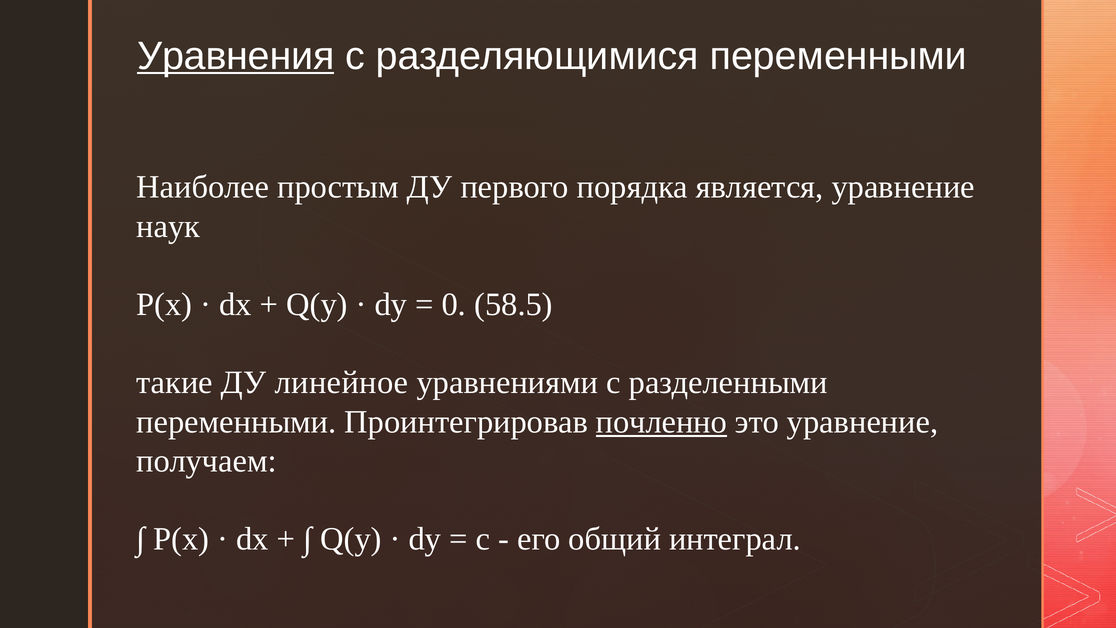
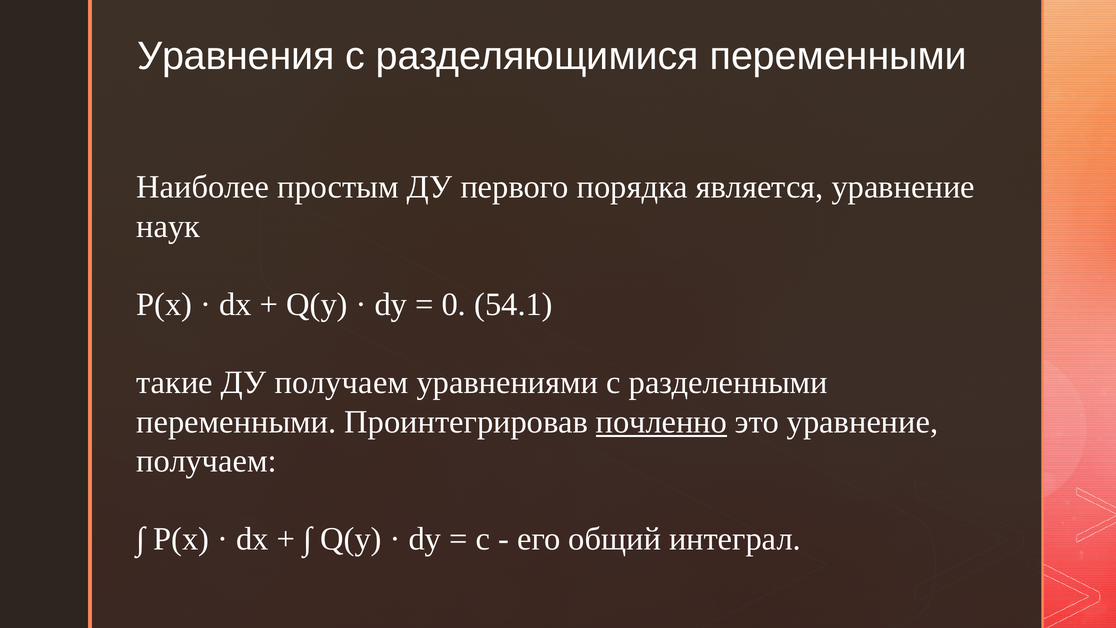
Уравнения underline: present -> none (236, 56)
58.5: 58.5 -> 54.1 (513, 304)
ДУ линейное: линейное -> получаем (341, 383)
